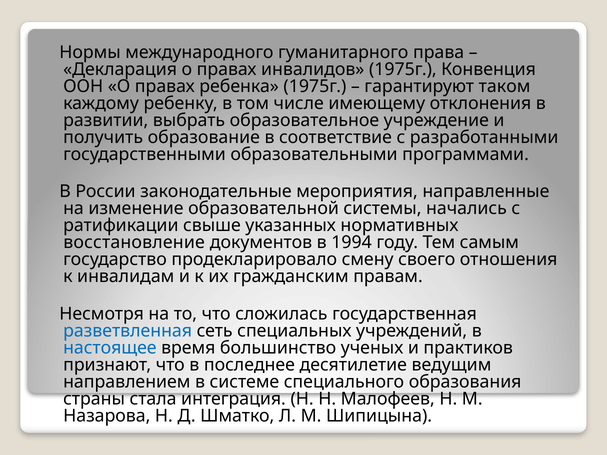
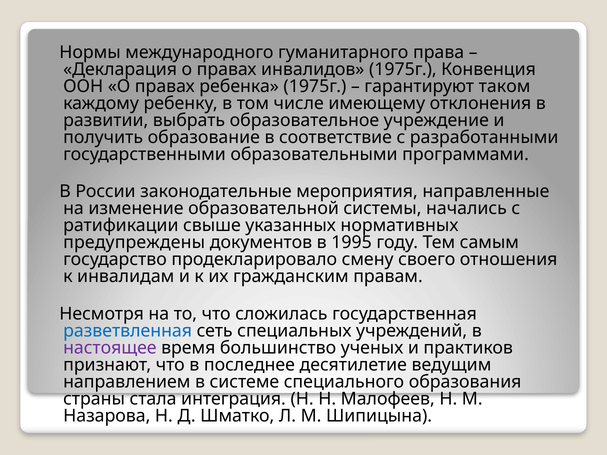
восстановление: восстановление -> предупреждены (134, 243)
1994: 1994 -> 1995 (352, 243)
настоящее colour: blue -> purple (110, 348)
